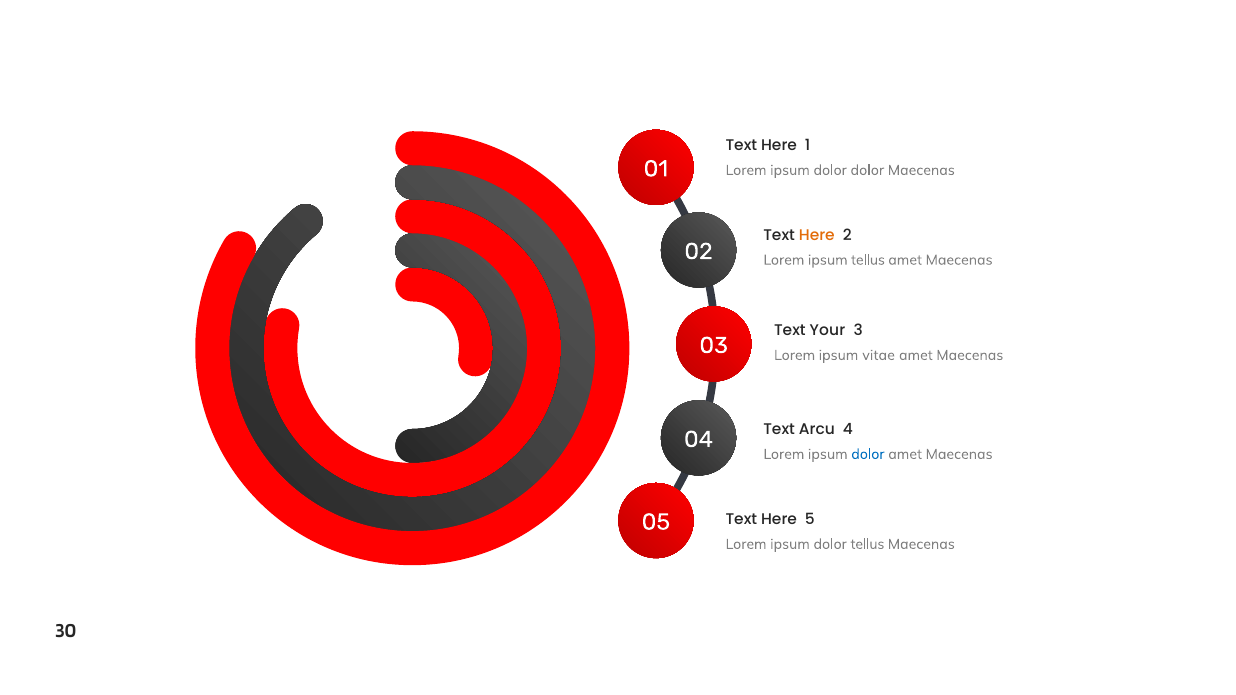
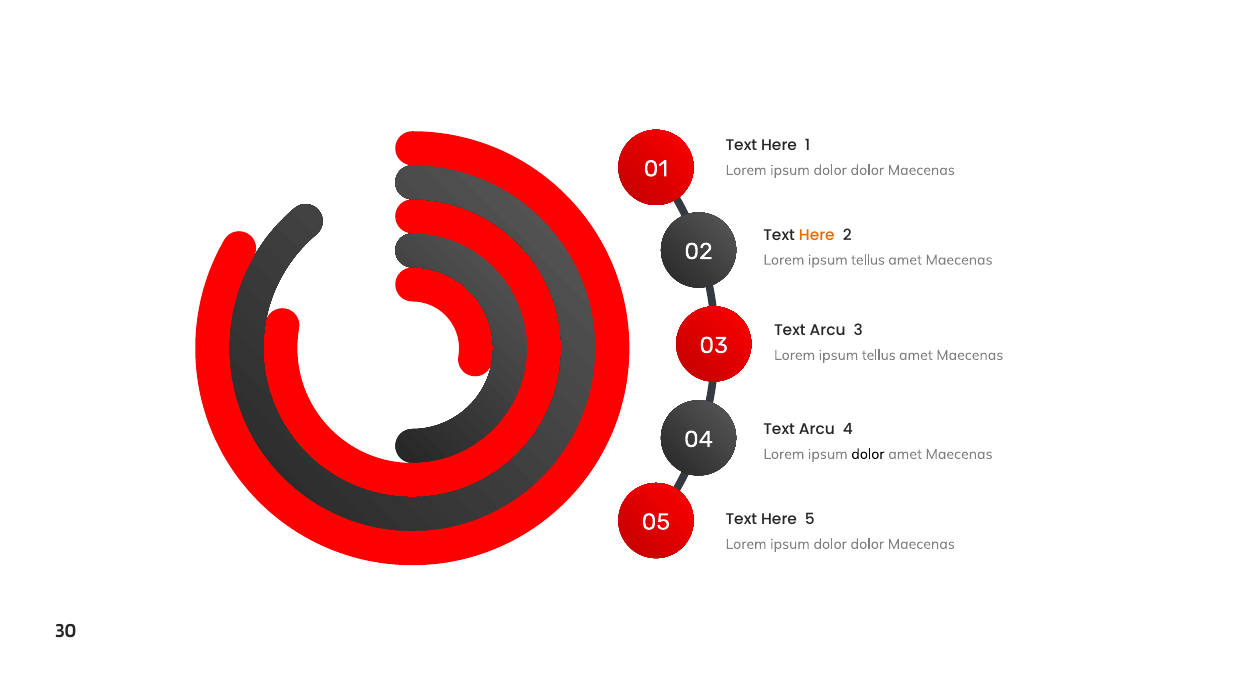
Your: Your -> Arcu (828, 330)
vitae: vitae -> tellus (879, 355)
dolor colour: blue -> black (868, 454)
tellus: tellus -> dolor (867, 544)
